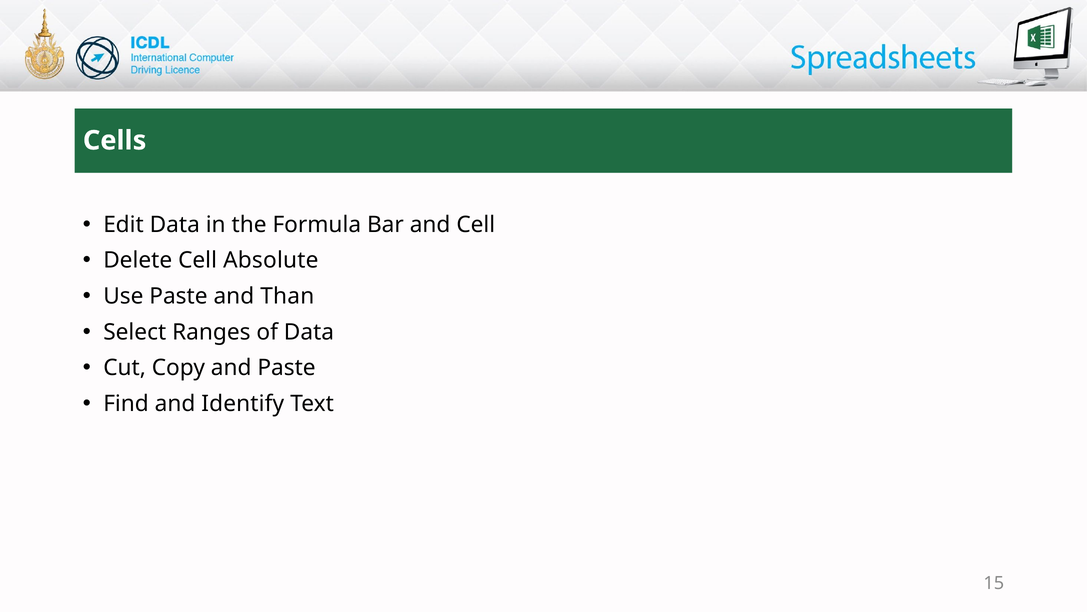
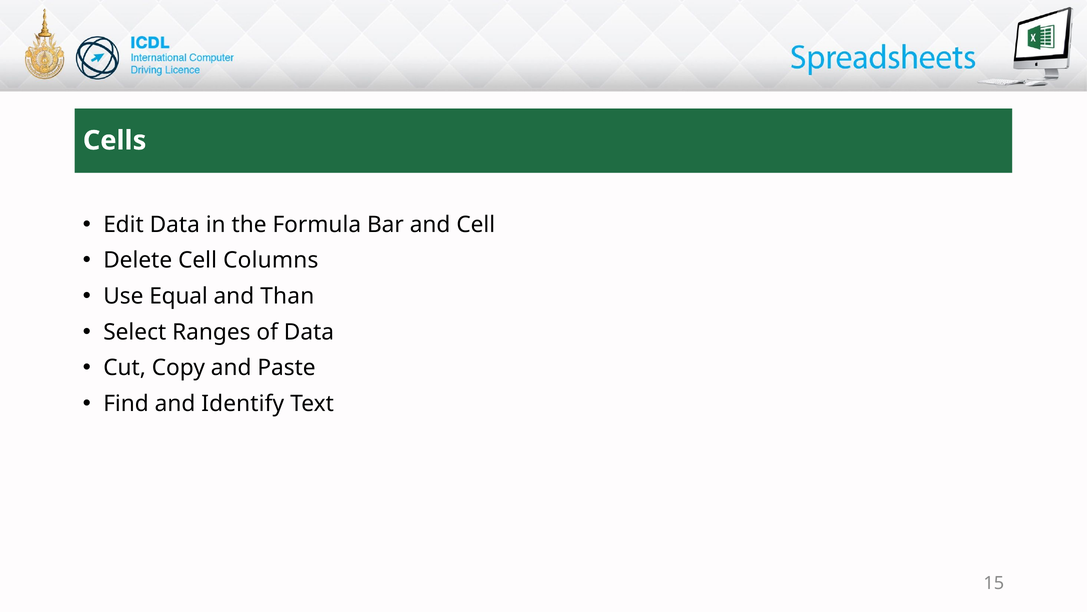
Absolute: Absolute -> Columns (271, 260)
Use Paste: Paste -> Equal (179, 296)
